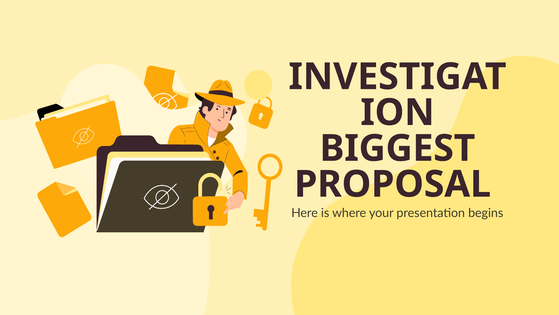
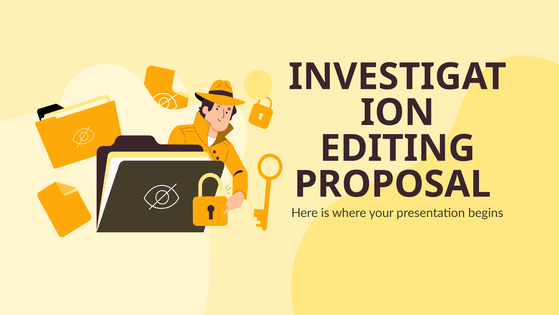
BIGGEST: BIGGEST -> EDITING (397, 148)
